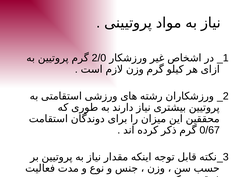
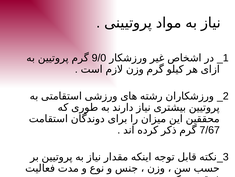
2/0: 2/0 -> 9/0 (99, 58)
0/67: 0/67 -> 7/67 (210, 130)
